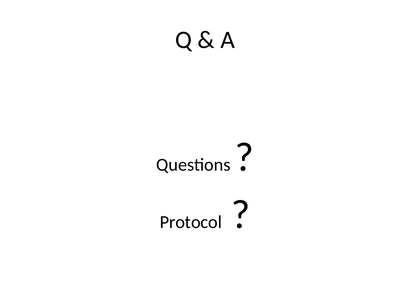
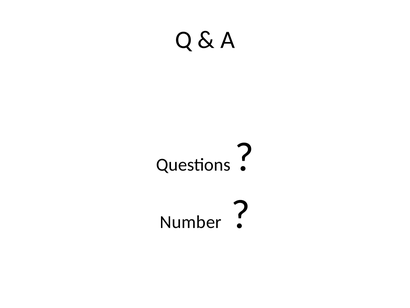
Protocol: Protocol -> Number (191, 222)
